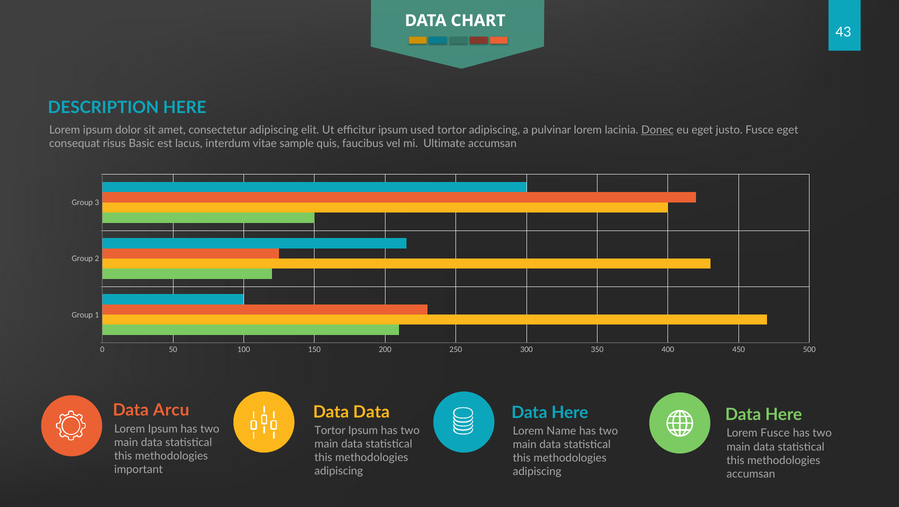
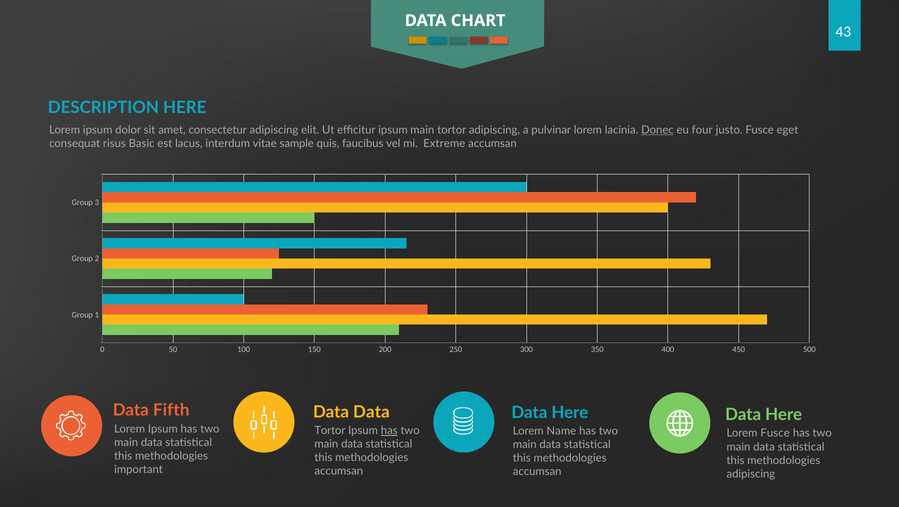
ipsum used: used -> main (422, 130)
eu eget: eget -> four (702, 130)
Ultimate: Ultimate -> Extreme (444, 143)
Arcu: Arcu -> Fifth (171, 410)
has underline: none -> present (389, 431)
adipiscing: adipiscing -> accumsan (339, 471)
adipiscing: adipiscing -> accumsan (537, 472)
accumsan: accumsan -> adipiscing (751, 474)
